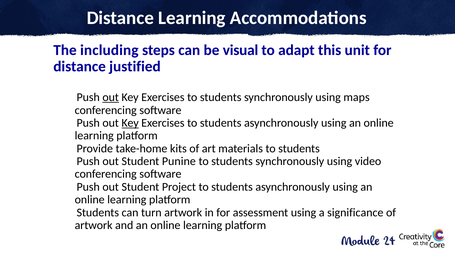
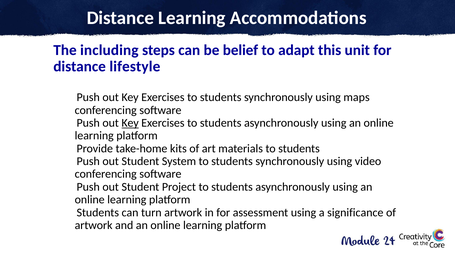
visual: visual -> belief (240, 50)
justified: justified -> lifestyle (135, 67)
out underline: present -> none (111, 97)
Punine: Punine -> System (179, 161)
